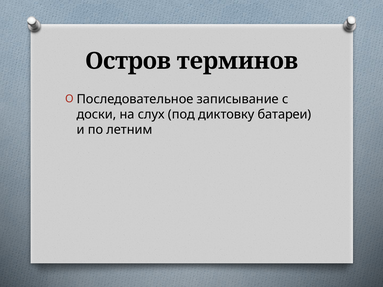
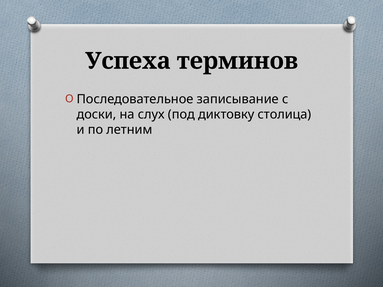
Остров: Остров -> Успеха (128, 61)
батареи: батареи -> столица (284, 115)
